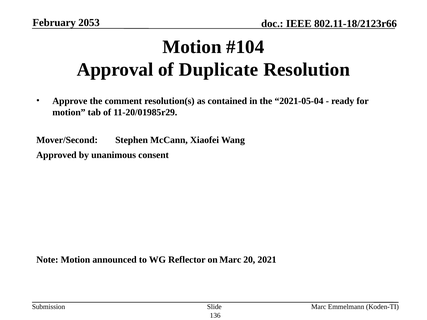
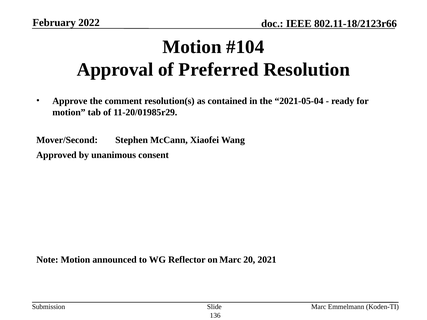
2053: 2053 -> 2022 (89, 23)
Duplicate: Duplicate -> Preferred (219, 70)
